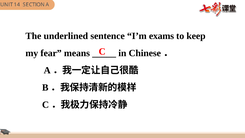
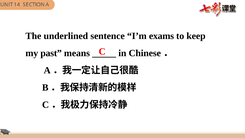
fear: fear -> past (51, 53)
